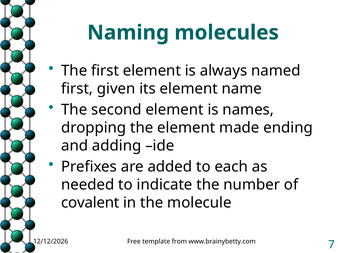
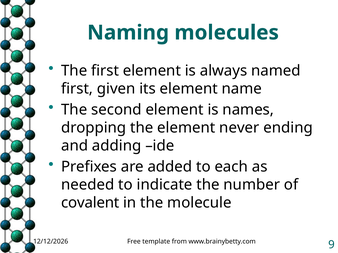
made: made -> never (239, 128)
7: 7 -> 9 (331, 245)
